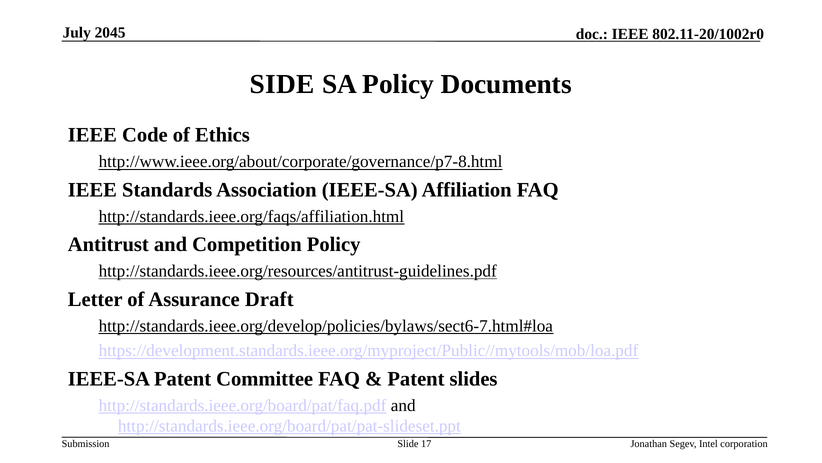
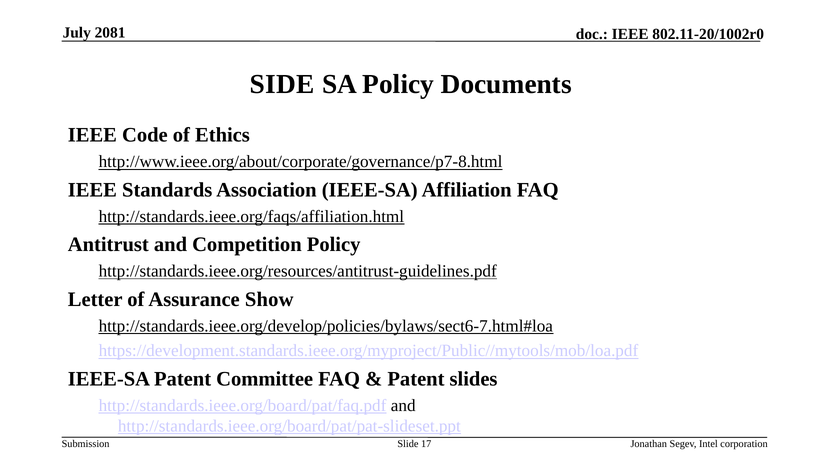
2045: 2045 -> 2081 (110, 33)
Draft: Draft -> Show (269, 299)
